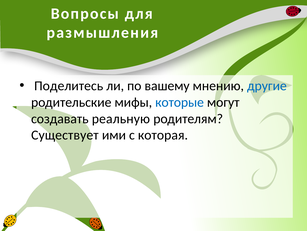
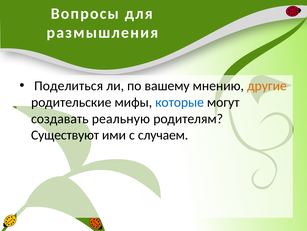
Поделитесь: Поделитесь -> Поделиться (69, 86)
другие colour: blue -> orange (267, 86)
Существует: Существует -> Существуют (65, 135)
которая: которая -> случаем (163, 135)
